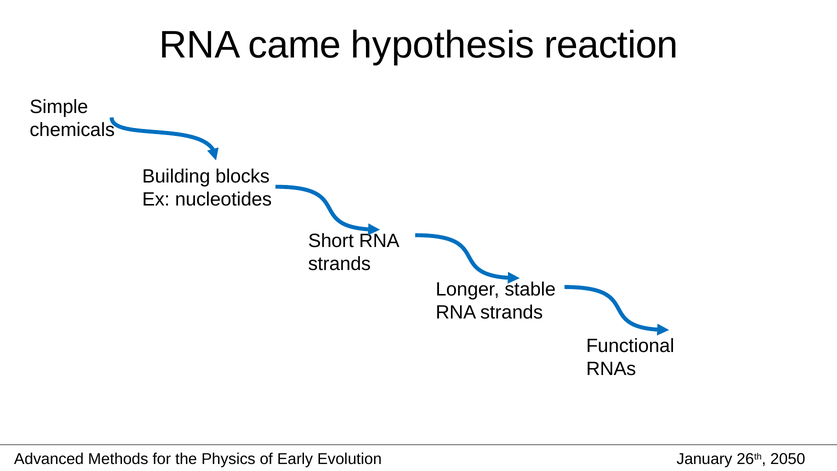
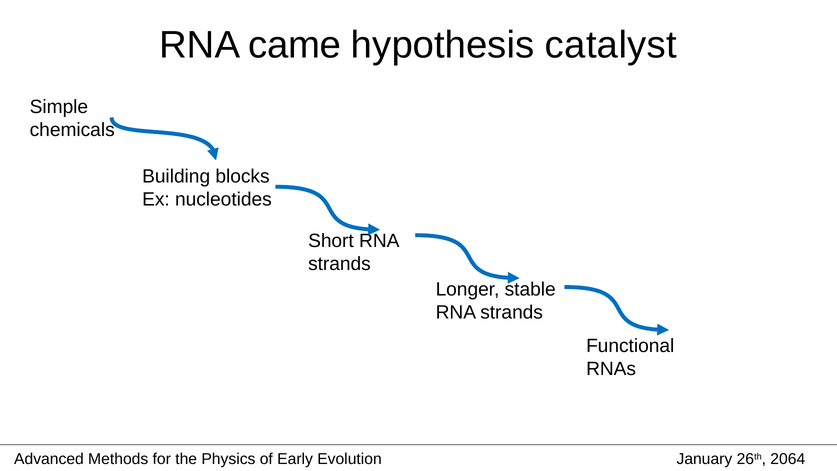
reaction: reaction -> catalyst (611, 45)
2050: 2050 -> 2064 (788, 459)
